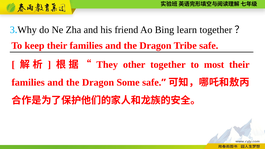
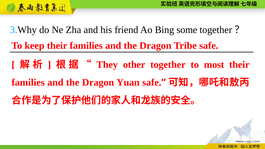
learn: learn -> some (187, 30)
Some: Some -> Yuan (128, 83)
